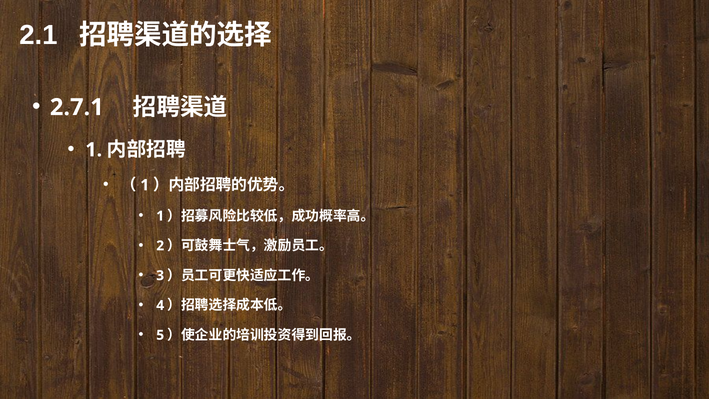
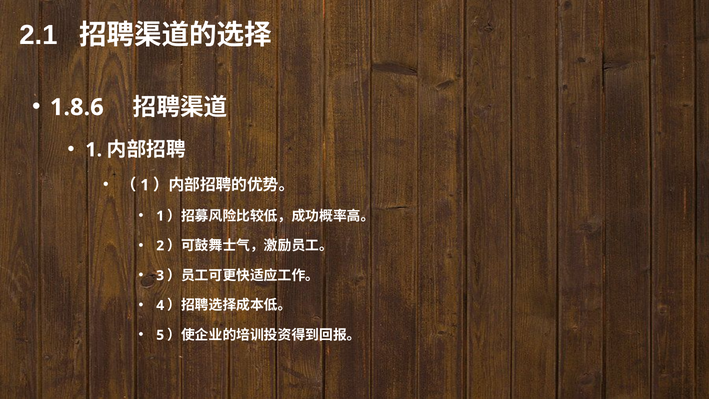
2.7.1: 2.7.1 -> 1.8.6 (77, 107)
